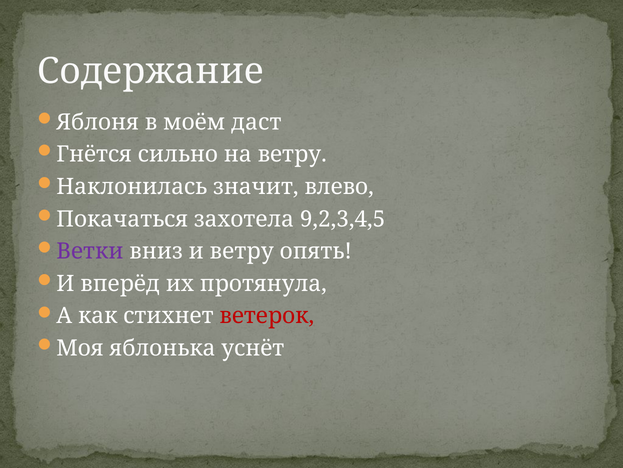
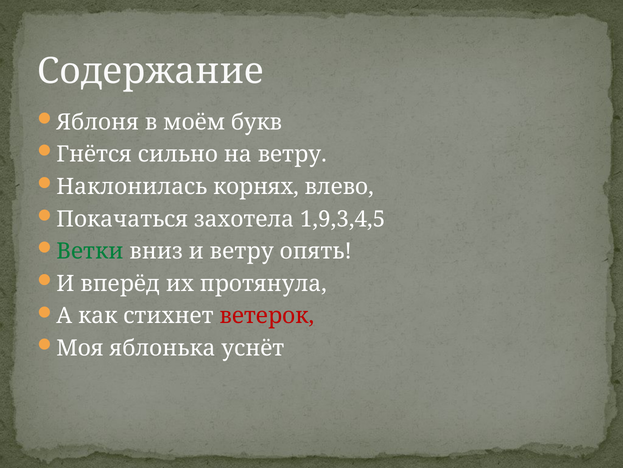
даст: даст -> букв (256, 122)
значит: значит -> корнях (256, 187)
9,2,3,4,5: 9,2,3,4,5 -> 1,9,3,4,5 (343, 219)
Ветки colour: purple -> green (90, 251)
